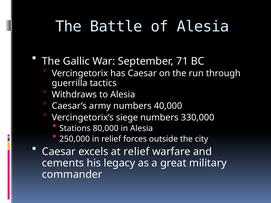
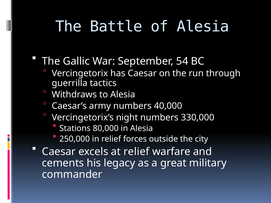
71: 71 -> 54 (182, 61)
siege: siege -> night (127, 118)
